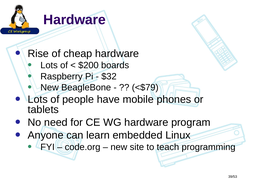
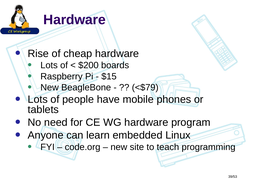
$32: $32 -> $15 (109, 76)
